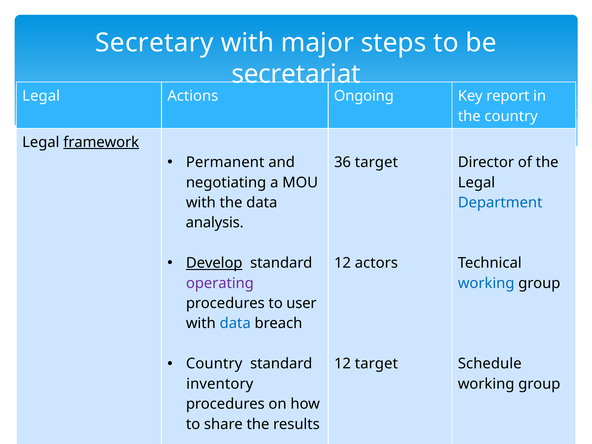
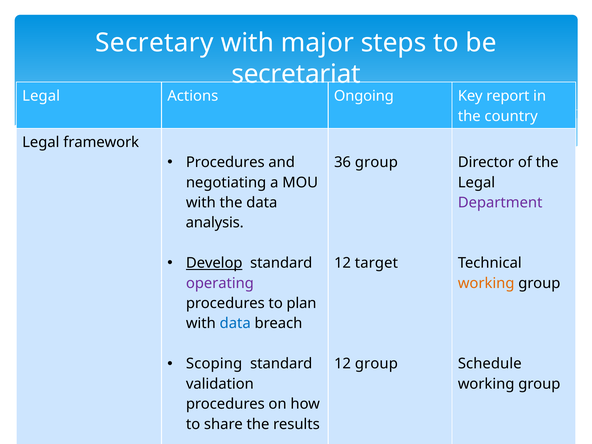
framework underline: present -> none (101, 142)
Permanent: Permanent -> Procedures (225, 162)
36 target: target -> group (376, 162)
Department colour: blue -> purple (500, 203)
actors: actors -> target (376, 263)
working colour: blue -> orange (486, 283)
user: user -> plan (301, 303)
Country: Country -> Scoping (214, 364)
12 target: target -> group (376, 364)
inventory: inventory -> validation (220, 384)
